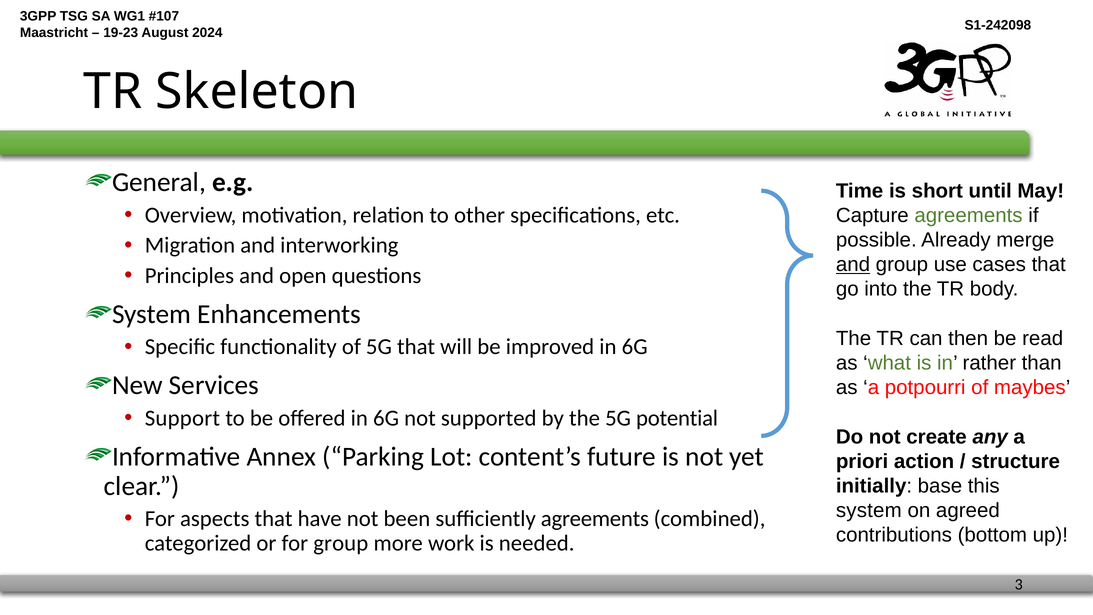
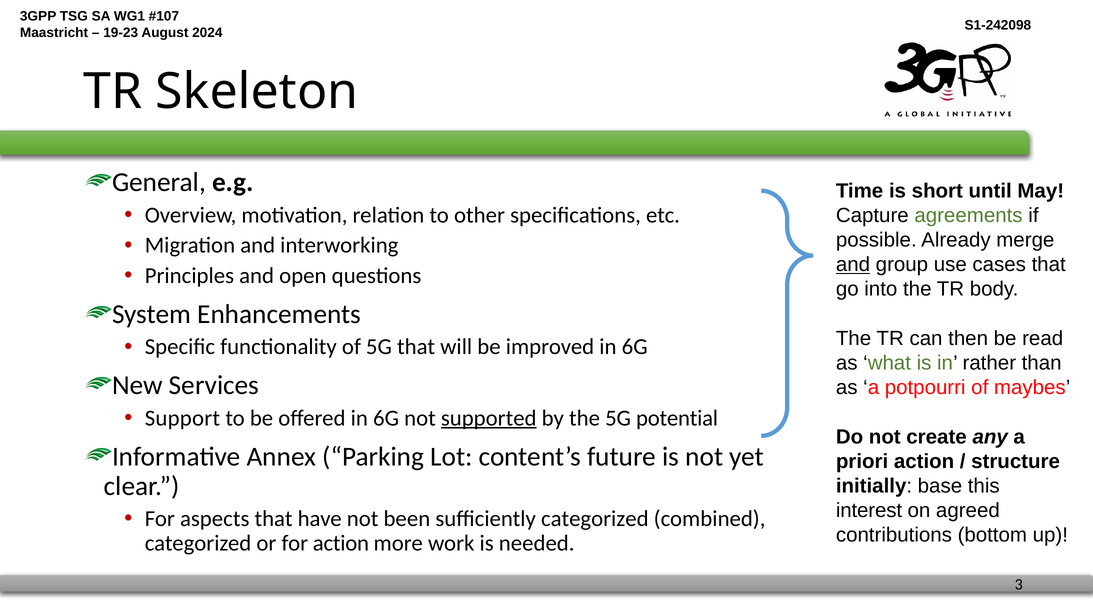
supported underline: none -> present (489, 418)
system: system -> interest (869, 510)
sufficiently agreements: agreements -> categorized (595, 519)
for group: group -> action (341, 543)
